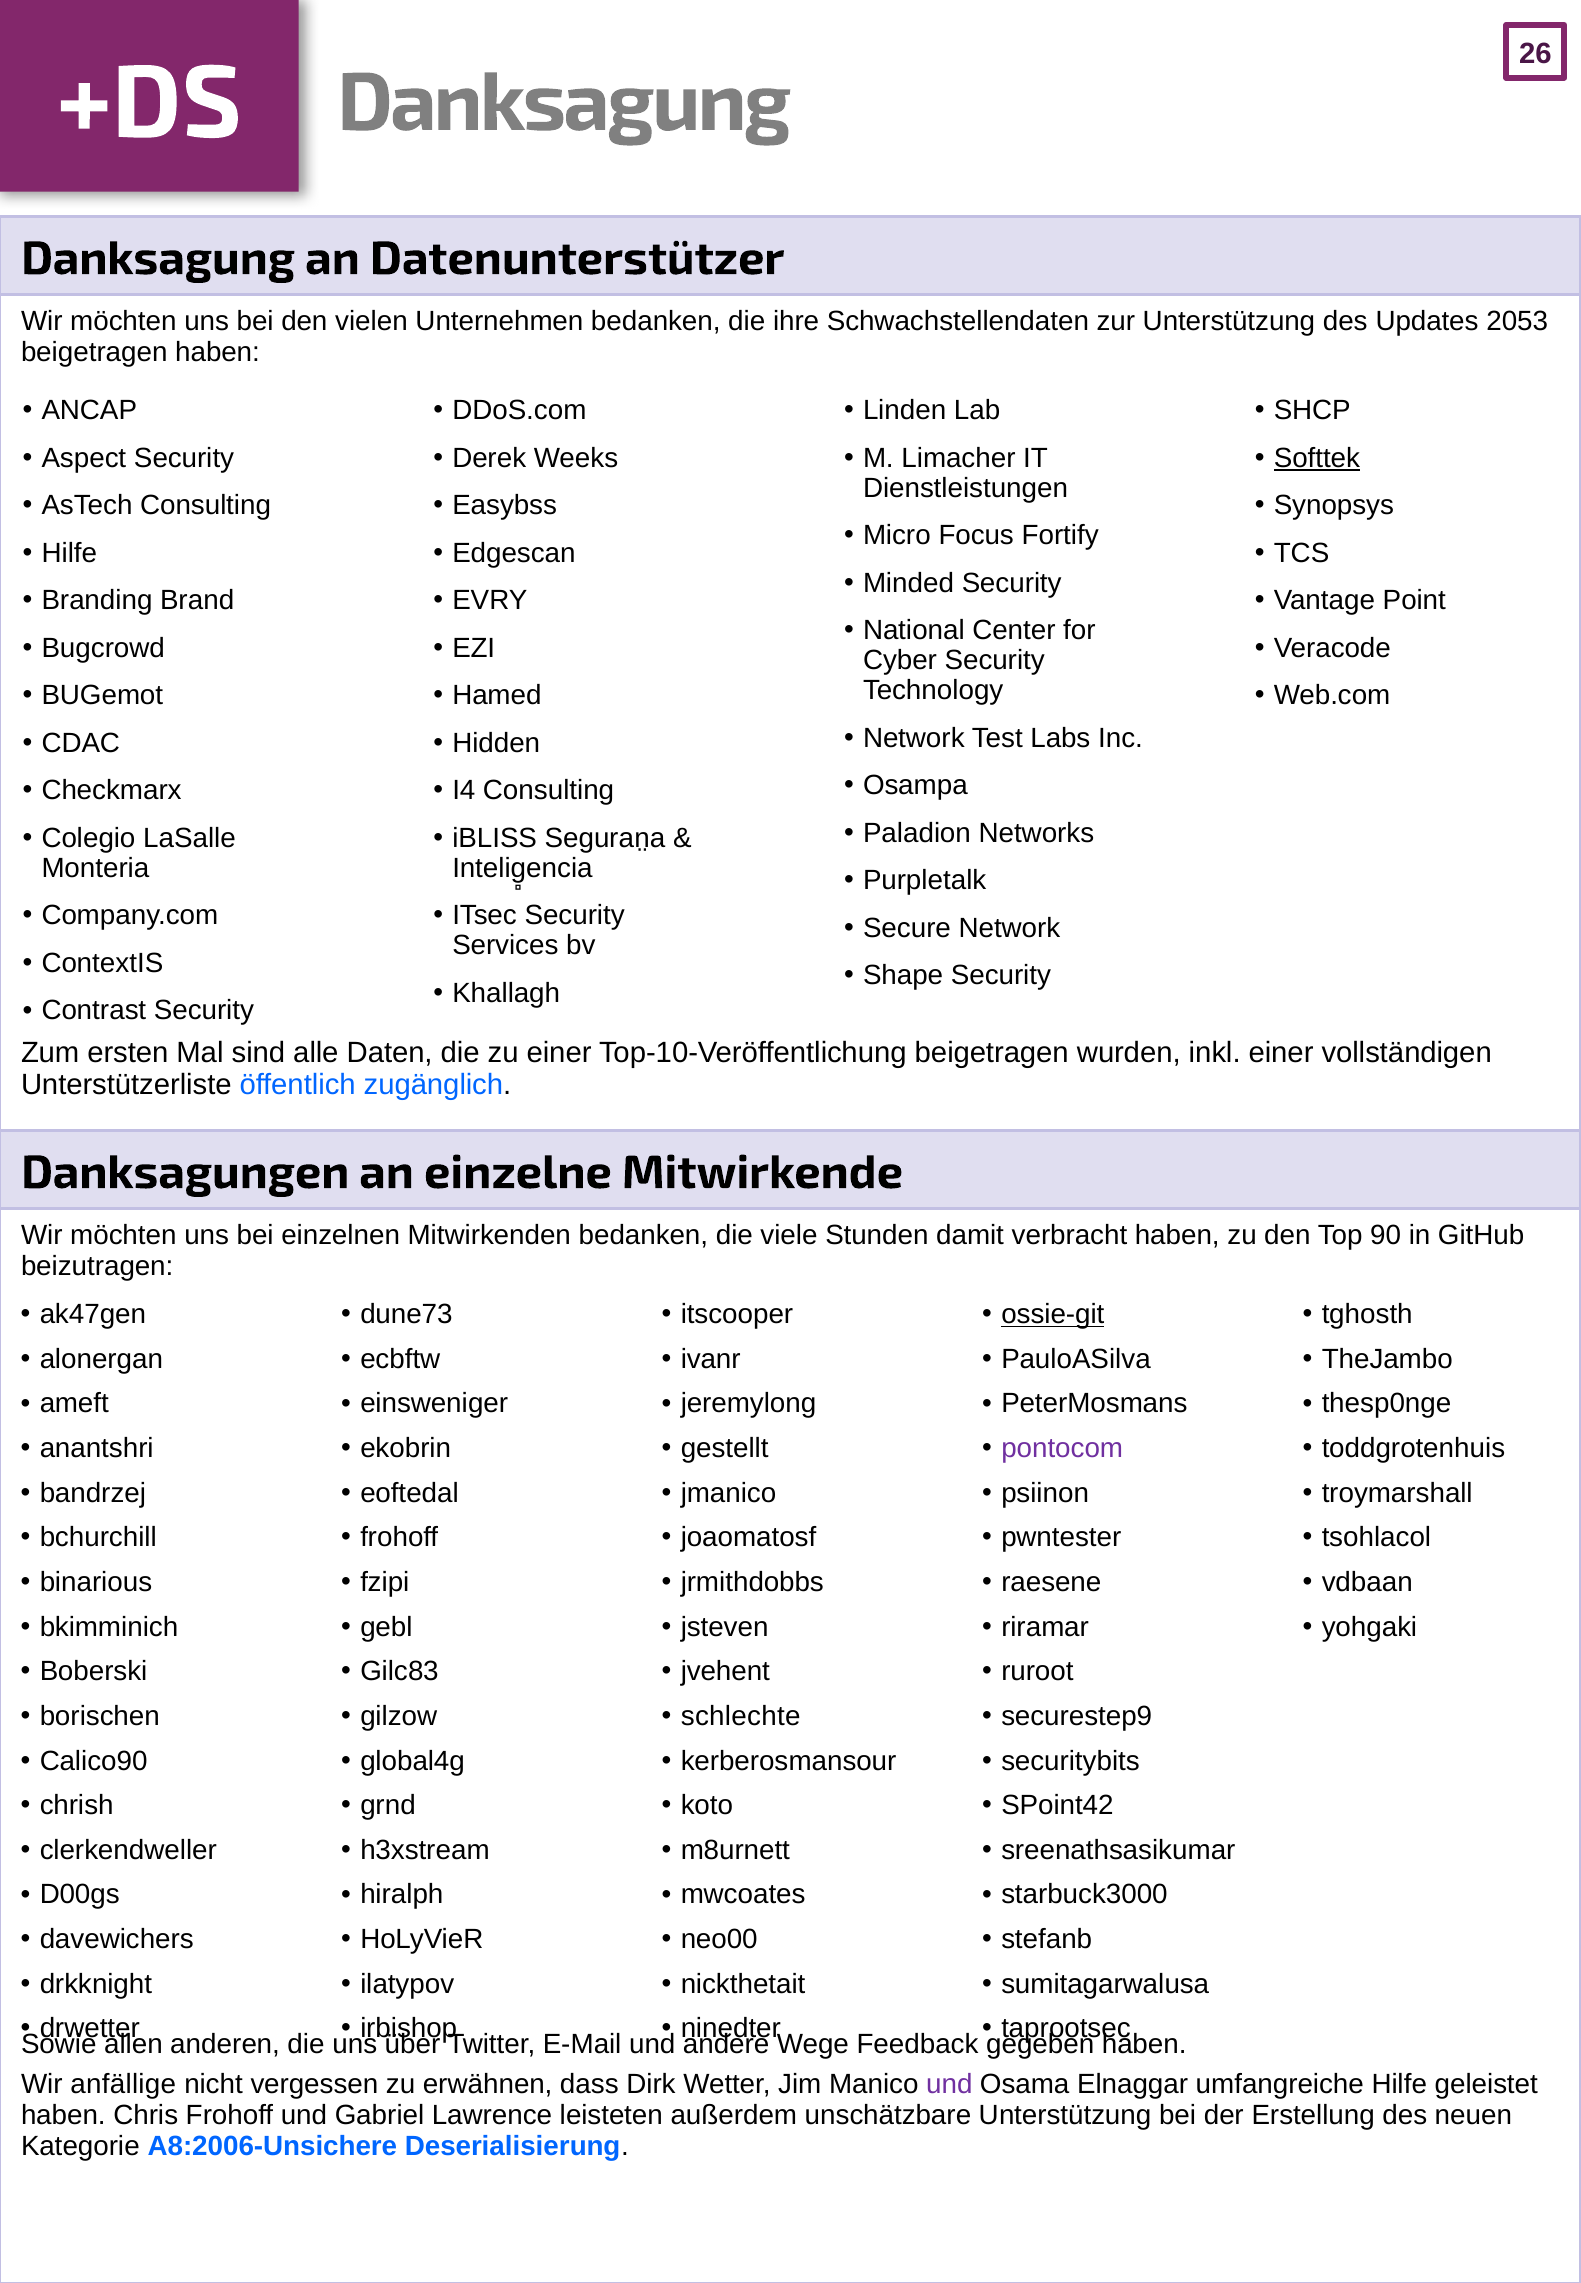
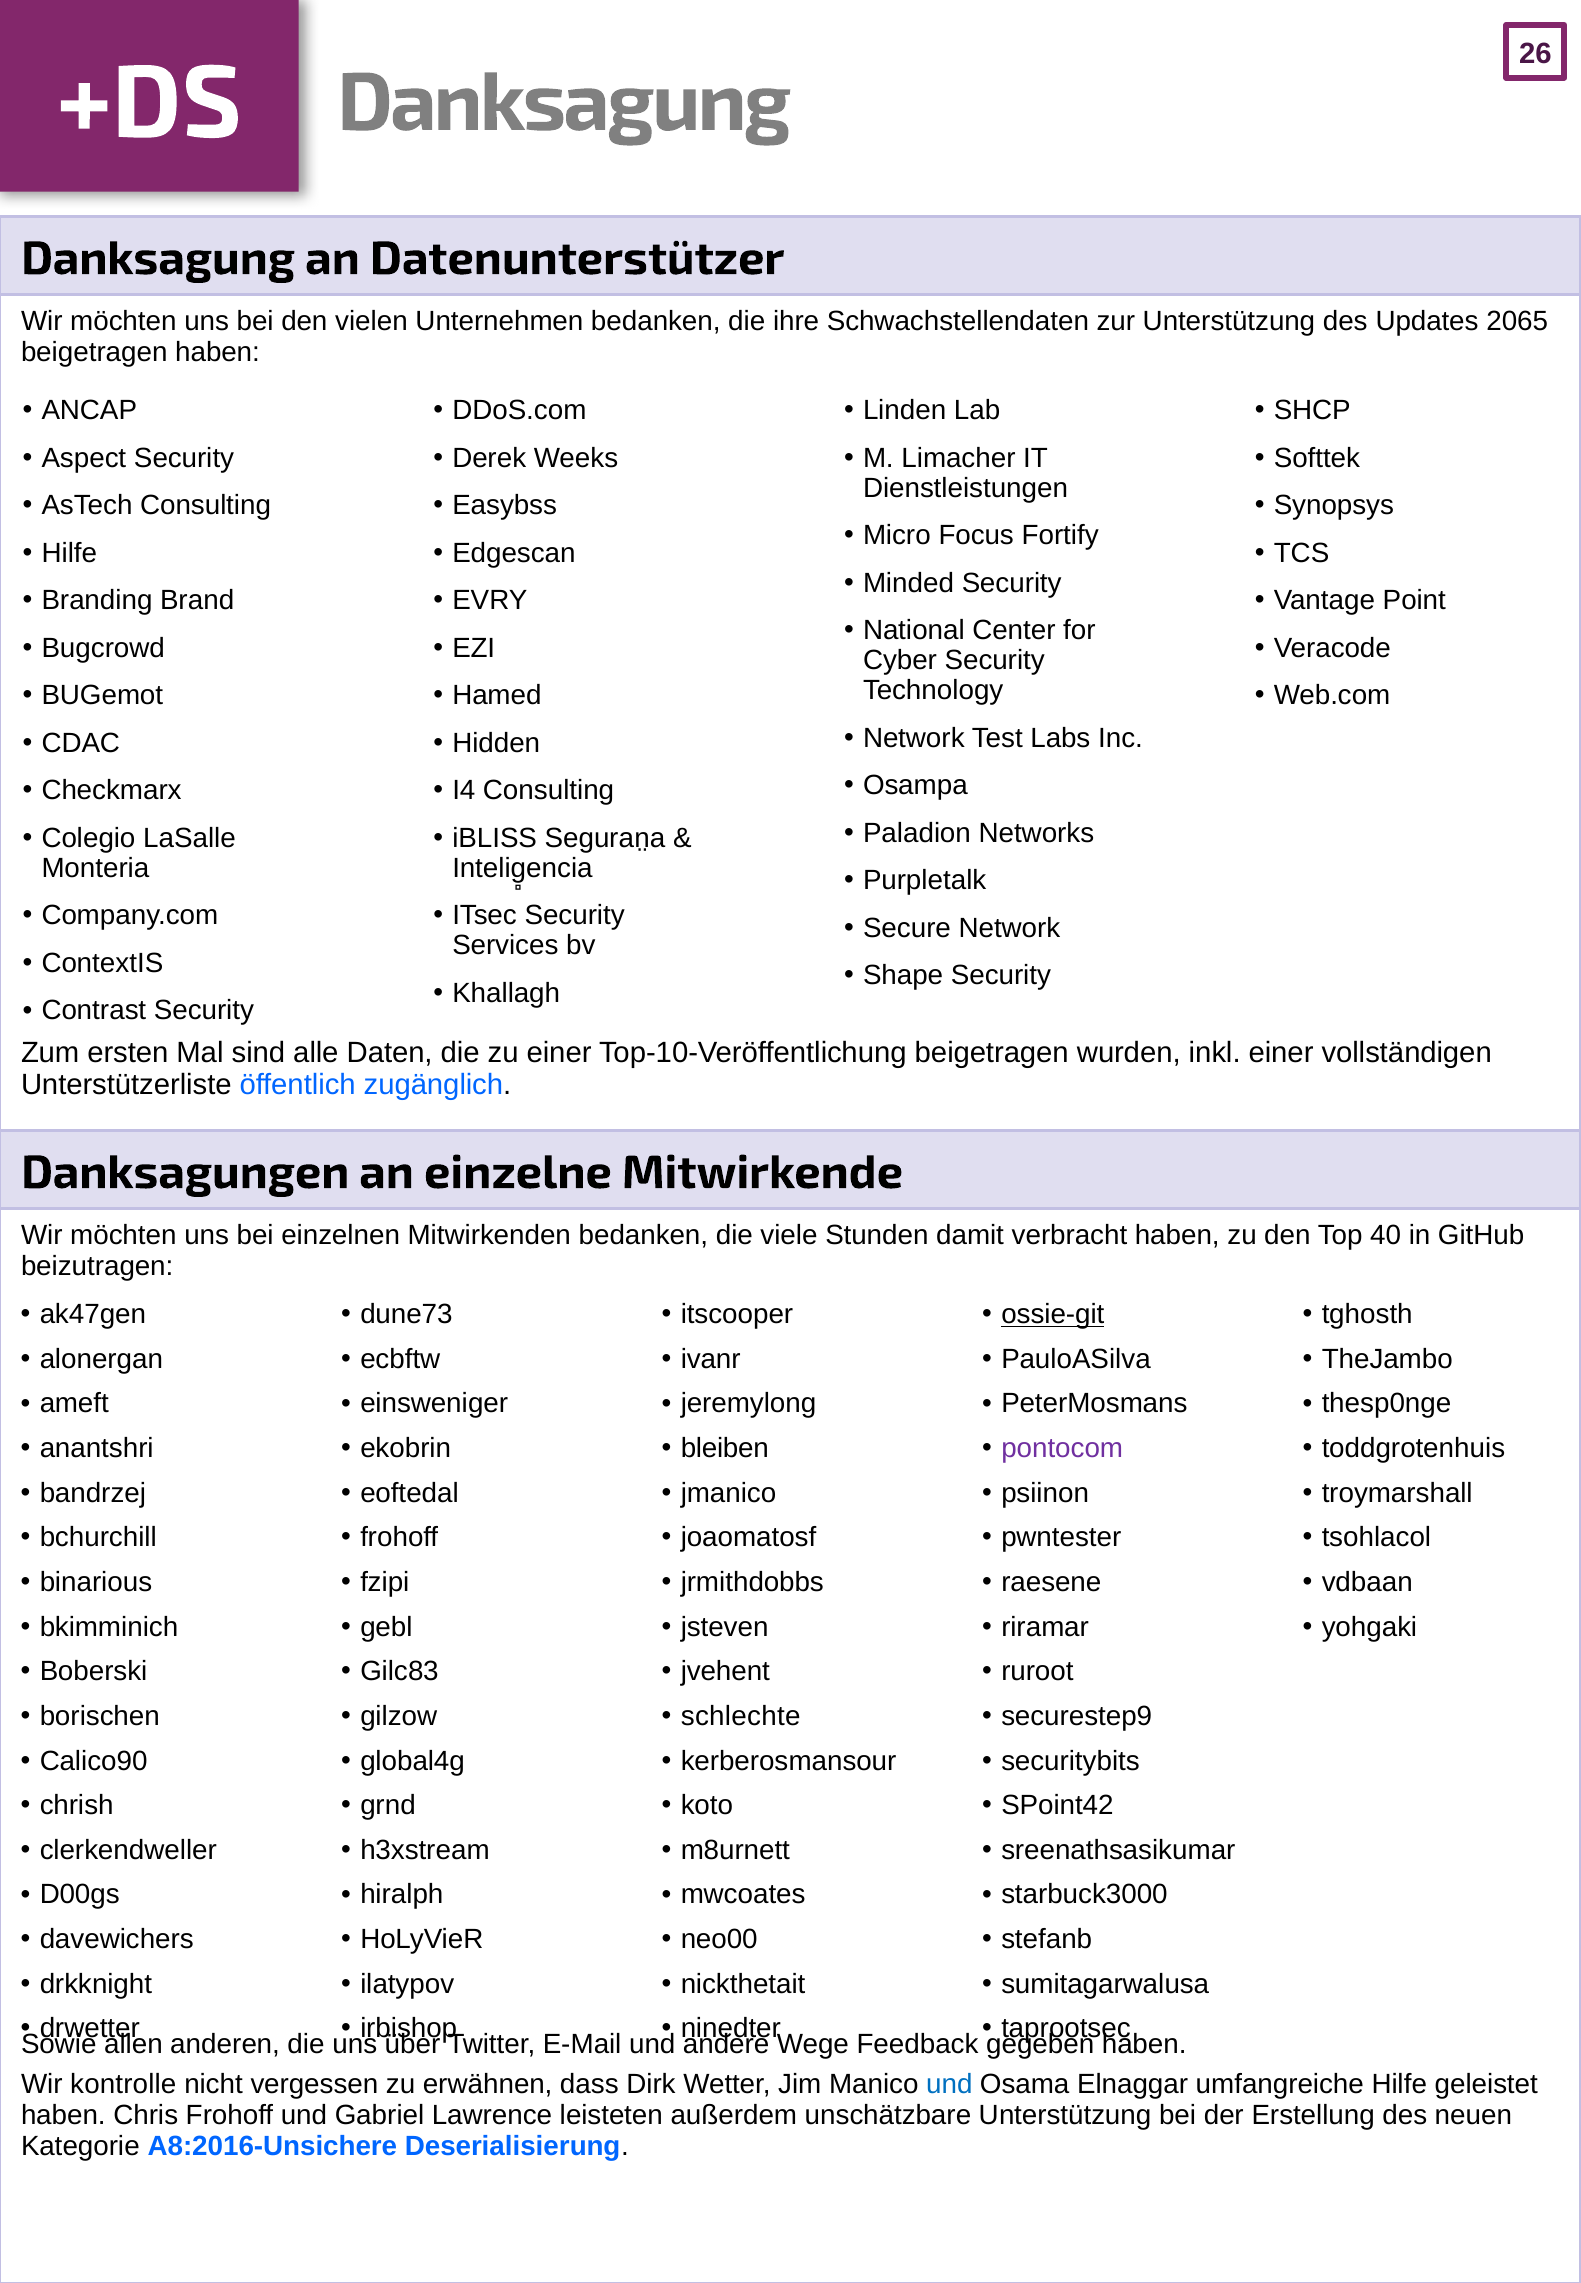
2053: 2053 -> 2065 (1517, 321)
Softtek underline: present -> none (1317, 458)
90: 90 -> 40 (1386, 1236)
gestellt: gestellt -> bleiben (725, 1449)
anfällige: anfällige -> kontrolle (123, 2085)
und colour: purple -> blue (949, 2085)
A8:2006-Unsichere: A8:2006-Unsichere -> A8:2016-Unsichere (272, 2147)
